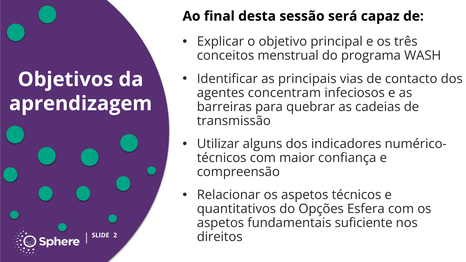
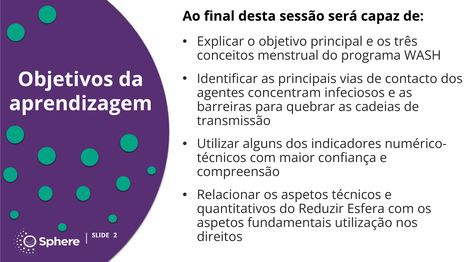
Opções: Opções -> Reduzir (321, 209)
suficiente: suficiente -> utilização (364, 223)
